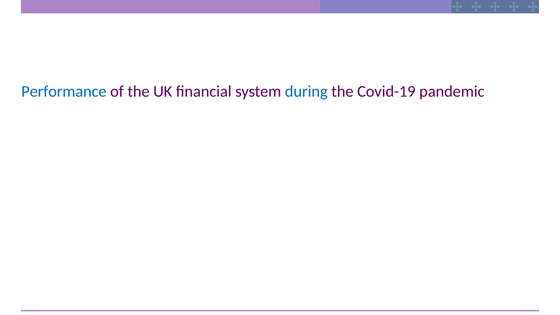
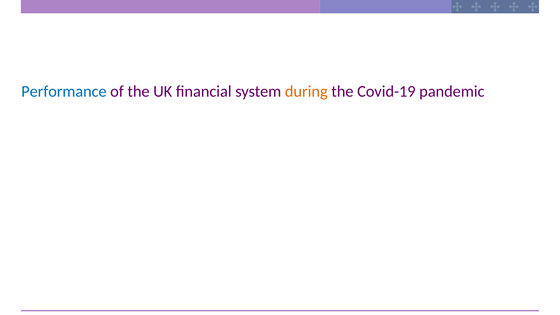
during colour: blue -> orange (306, 91)
